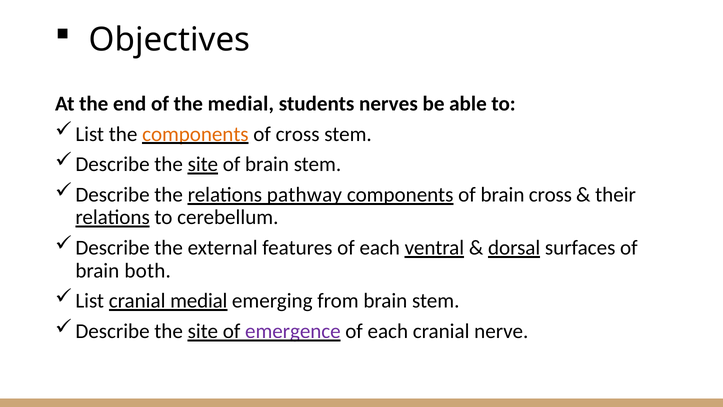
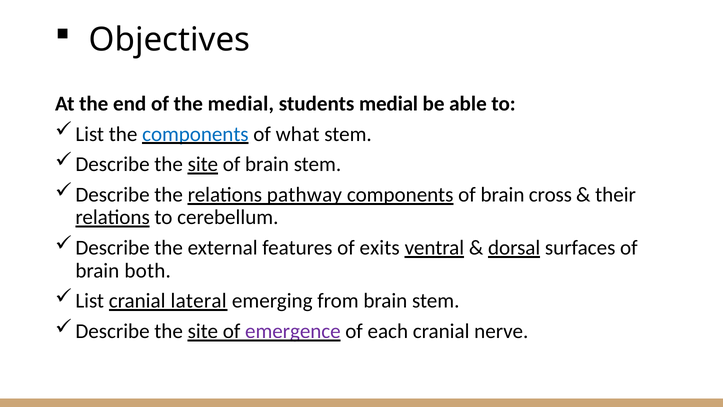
students nerves: nerves -> medial (389, 104)
components colour: orange -> blue (195, 134)
of cross: cross -> what (298, 134)
features of each: each -> exits (380, 248)
cranial medial: medial -> lateral (199, 301)
